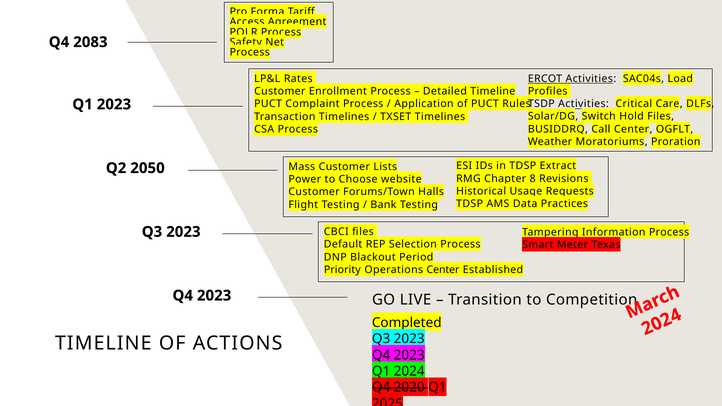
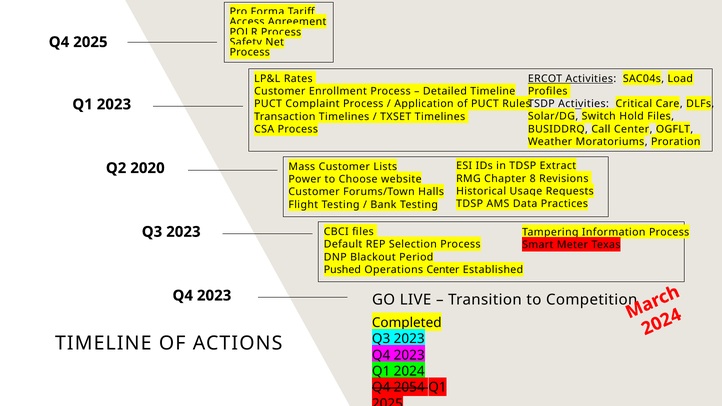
Q4 2083: 2083 -> 2025 (90, 42)
2050: 2050 -> 2020 (148, 168)
Priority: Priority -> Pushed (342, 270)
2020: 2020 -> 2054 (409, 388)
